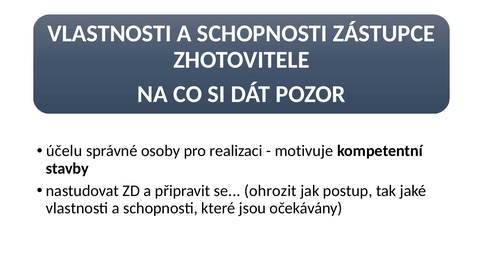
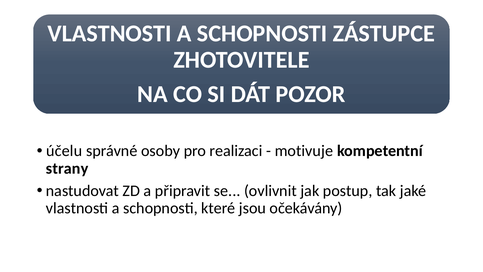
stavby: stavby -> strany (67, 168)
ohrozit: ohrozit -> ovlivnit (270, 191)
